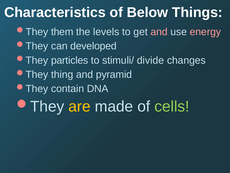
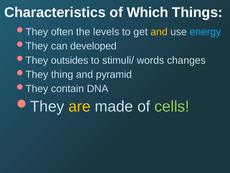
Below: Below -> Which (147, 12)
them: them -> often (62, 32)
and colour: pink -> yellow (159, 32)
energy colour: pink -> light blue (205, 32)
particles: particles -> outsides (70, 60)
divide: divide -> words (151, 60)
